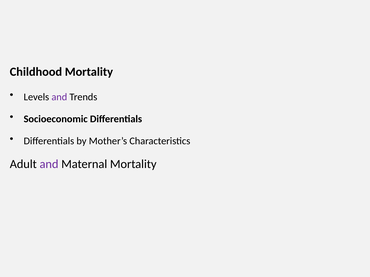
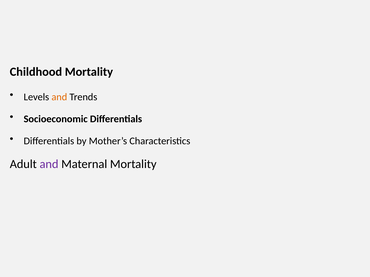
and colour: purple -> orange (59, 97)
